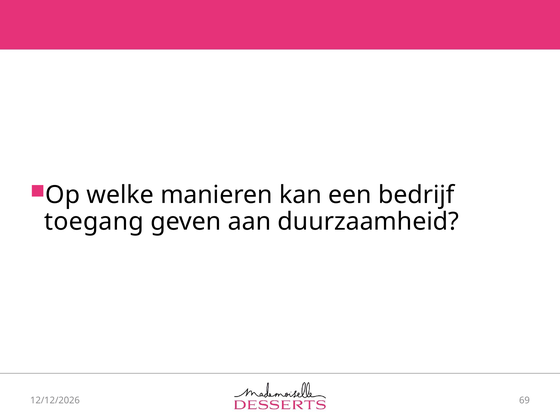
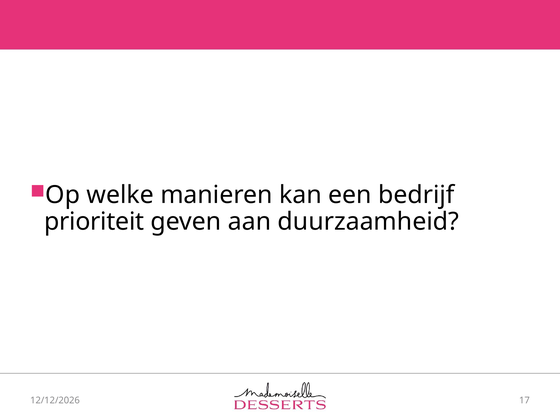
toegang: toegang -> prioriteit (94, 222)
69: 69 -> 17 (524, 400)
